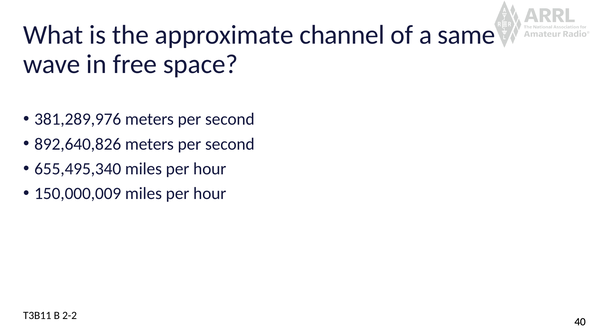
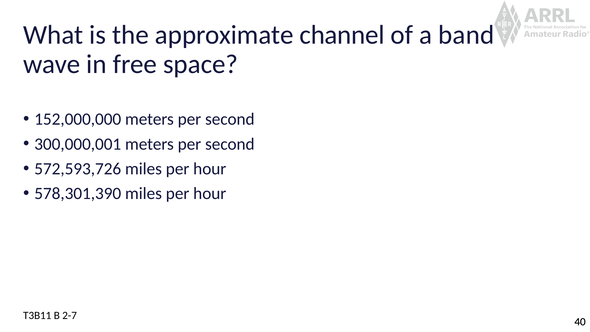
same: same -> band (466, 35)
381,289,976: 381,289,976 -> 152,000,000 (78, 119)
892,640,826: 892,640,826 -> 300,000,001 (78, 144)
655,495,340: 655,495,340 -> 572,593,726 (78, 169)
150,000,009: 150,000,009 -> 578,301,390 (78, 193)
2-2: 2-2 -> 2-7 (70, 315)
